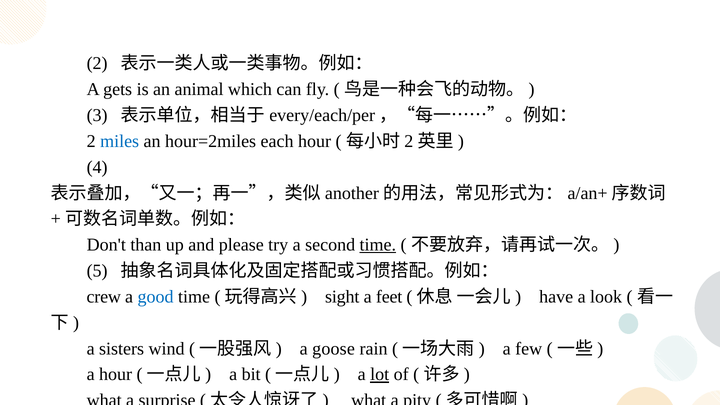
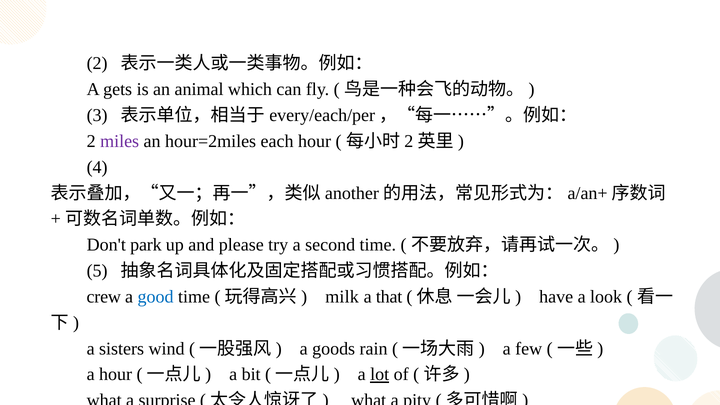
miles colour: blue -> purple (120, 141)
than: than -> park (146, 245)
time underline: present -> none (378, 245)
sight: sight -> milk (342, 297)
feet: feet -> that (389, 297)
goose: goose -> goods (334, 349)
